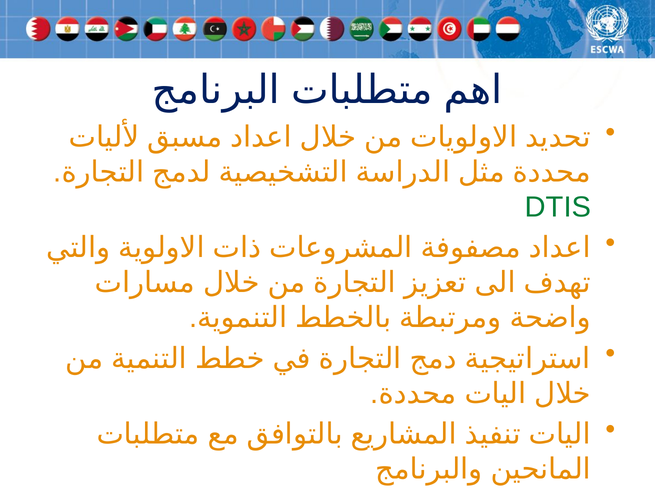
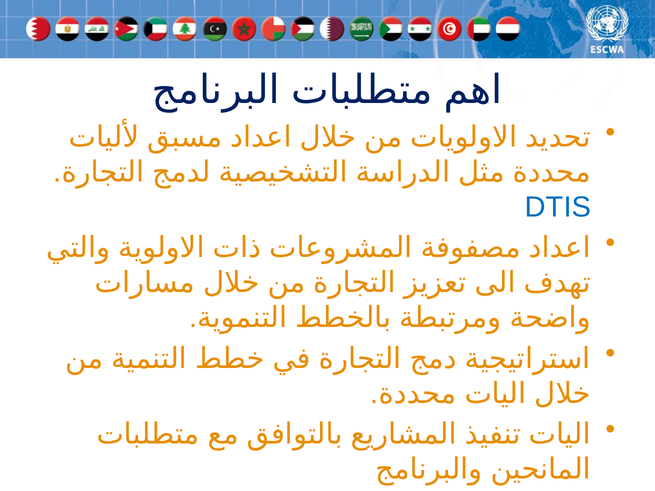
DTIS colour: green -> blue (558, 207)
